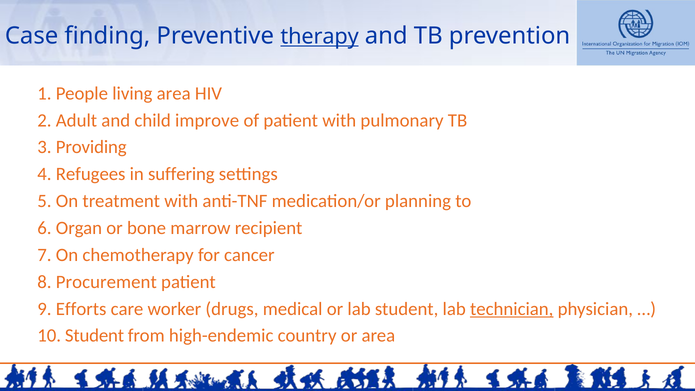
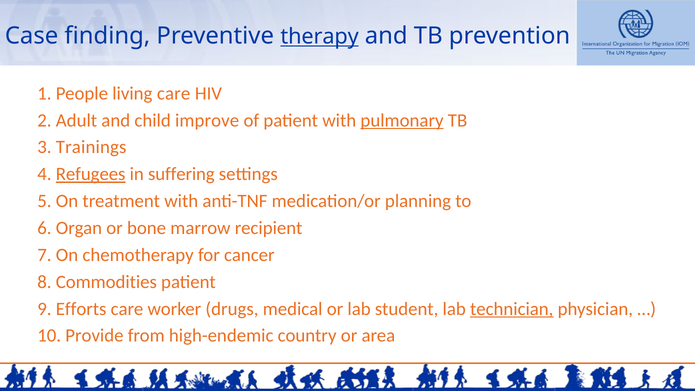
living area: area -> care (174, 93)
pulmonary underline: none -> present (402, 120)
Providing: Providing -> Trainings (91, 147)
Refugees underline: none -> present (91, 174)
Procurement: Procurement -> Commodities (106, 282)
10 Student: Student -> Provide (94, 336)
